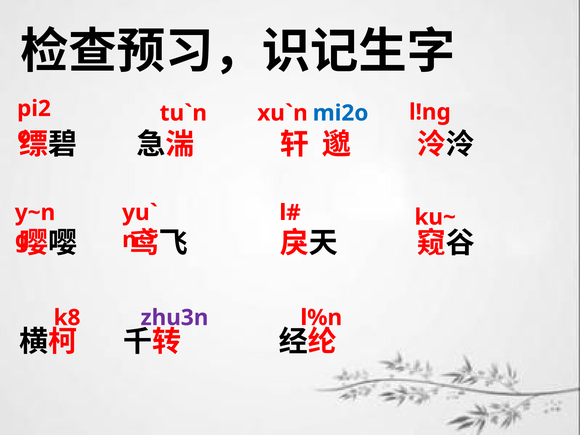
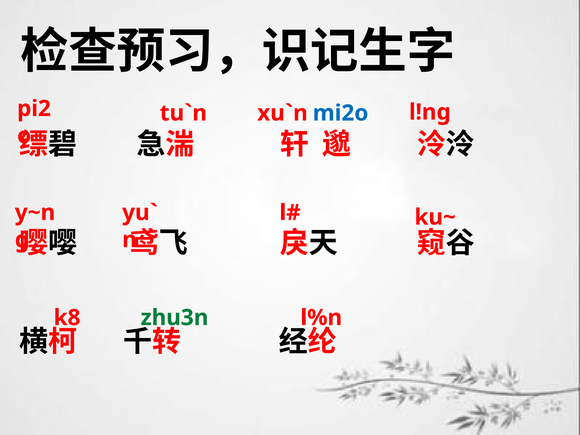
zhu3n colour: purple -> green (174, 318)
